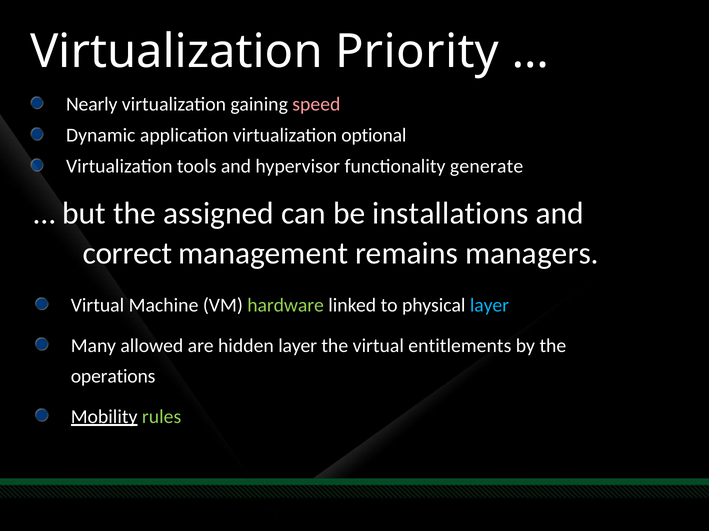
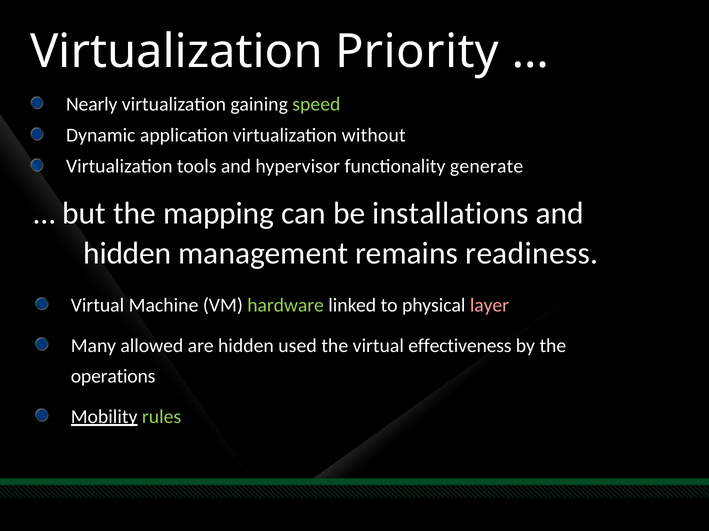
speed colour: pink -> light green (316, 104)
optional: optional -> without (374, 135)
assigned: assigned -> mapping (219, 214)
correct: correct -> hidden (127, 254)
managers: managers -> readiness (532, 254)
layer colour: light blue -> pink (489, 306)
hidden layer: layer -> used (298, 346)
entitlements: entitlements -> effectiveness (460, 346)
